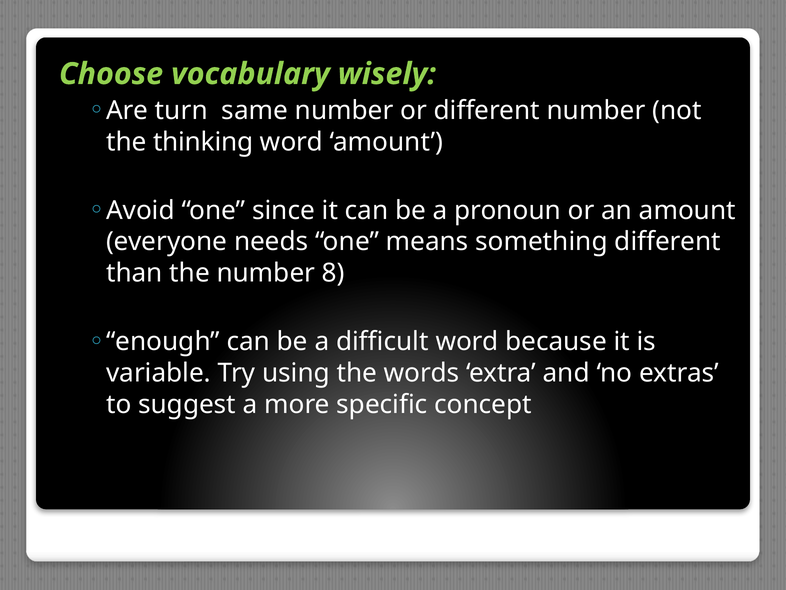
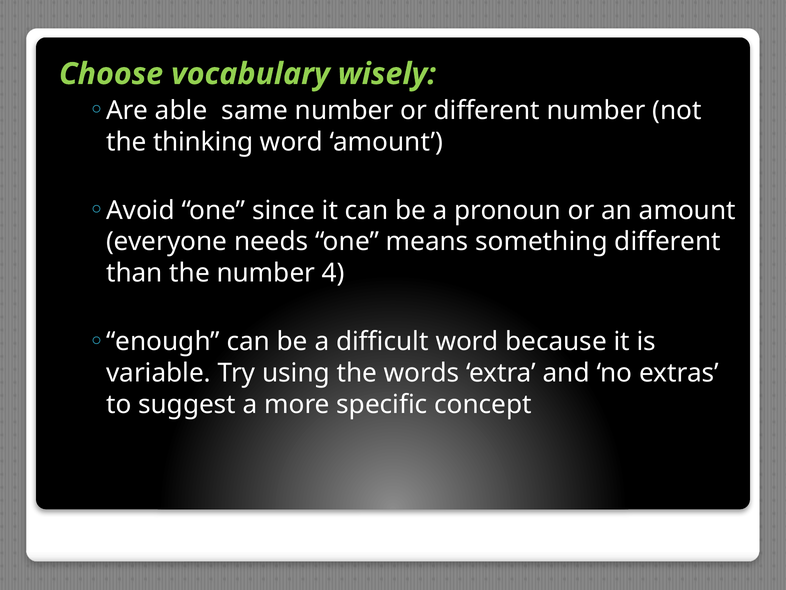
turn: turn -> able (181, 110)
8: 8 -> 4 (333, 273)
